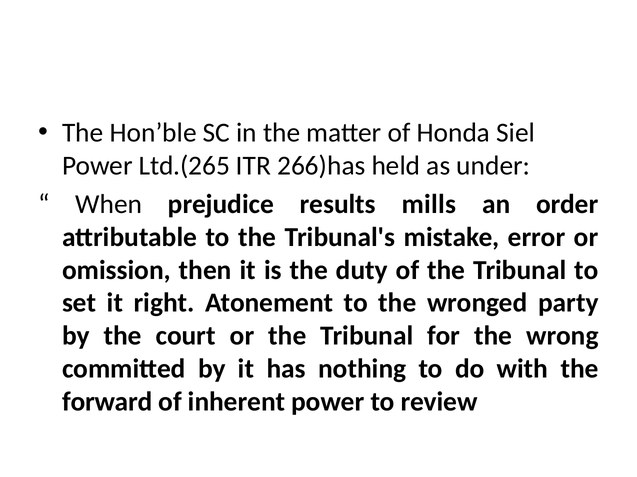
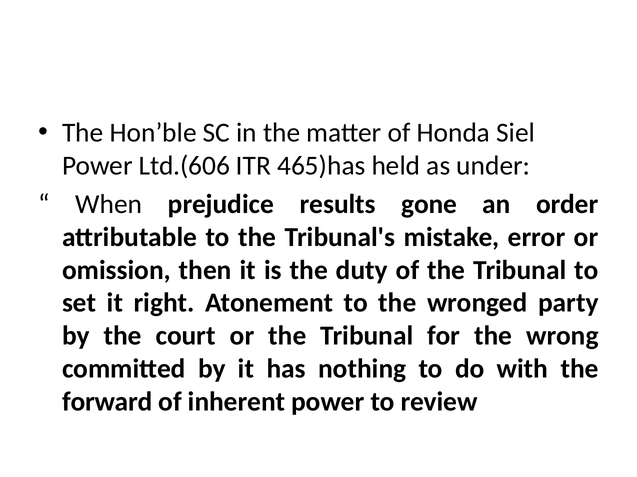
Ltd.(265: Ltd.(265 -> Ltd.(606 (184, 166)
266)has: 266)has -> 465)has (321, 166)
mills: mills -> gone (429, 205)
